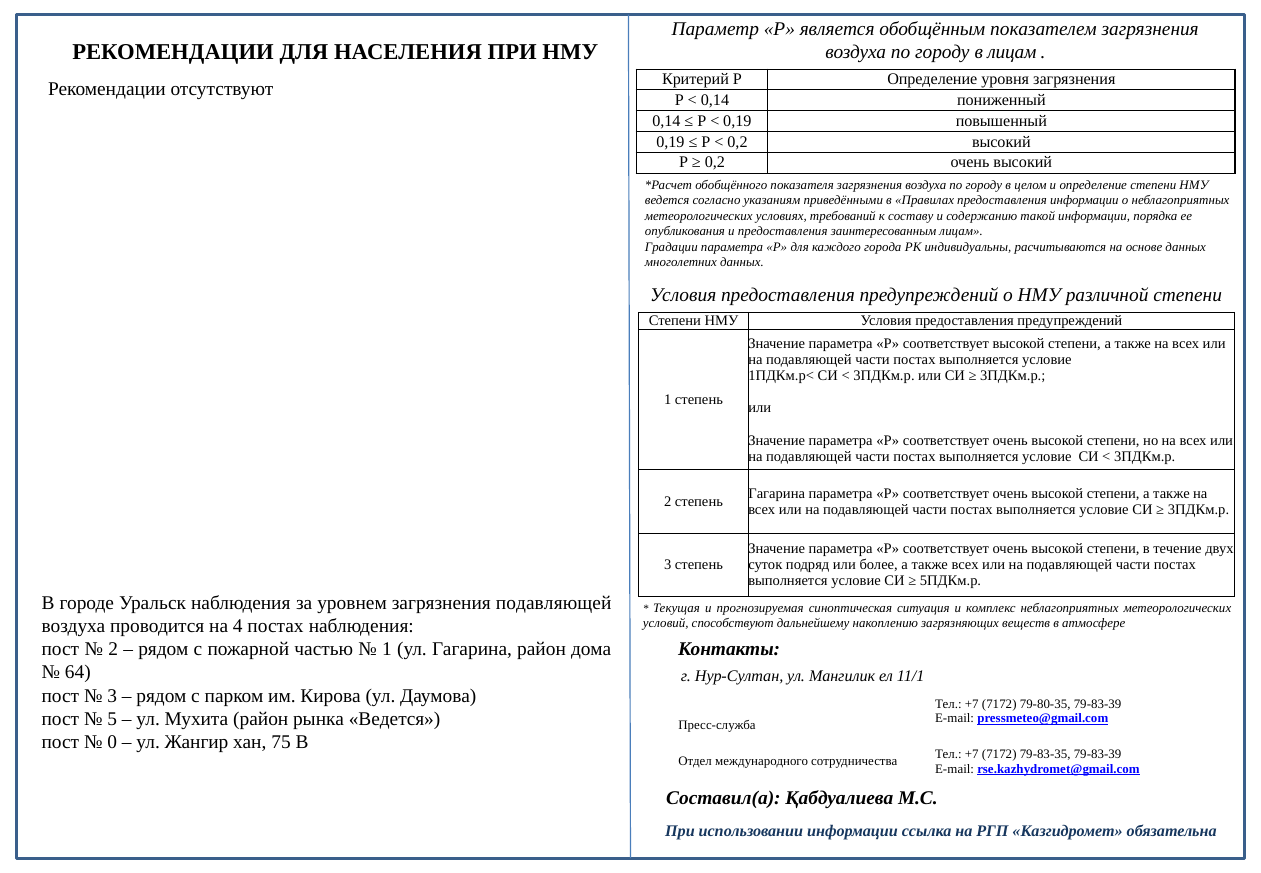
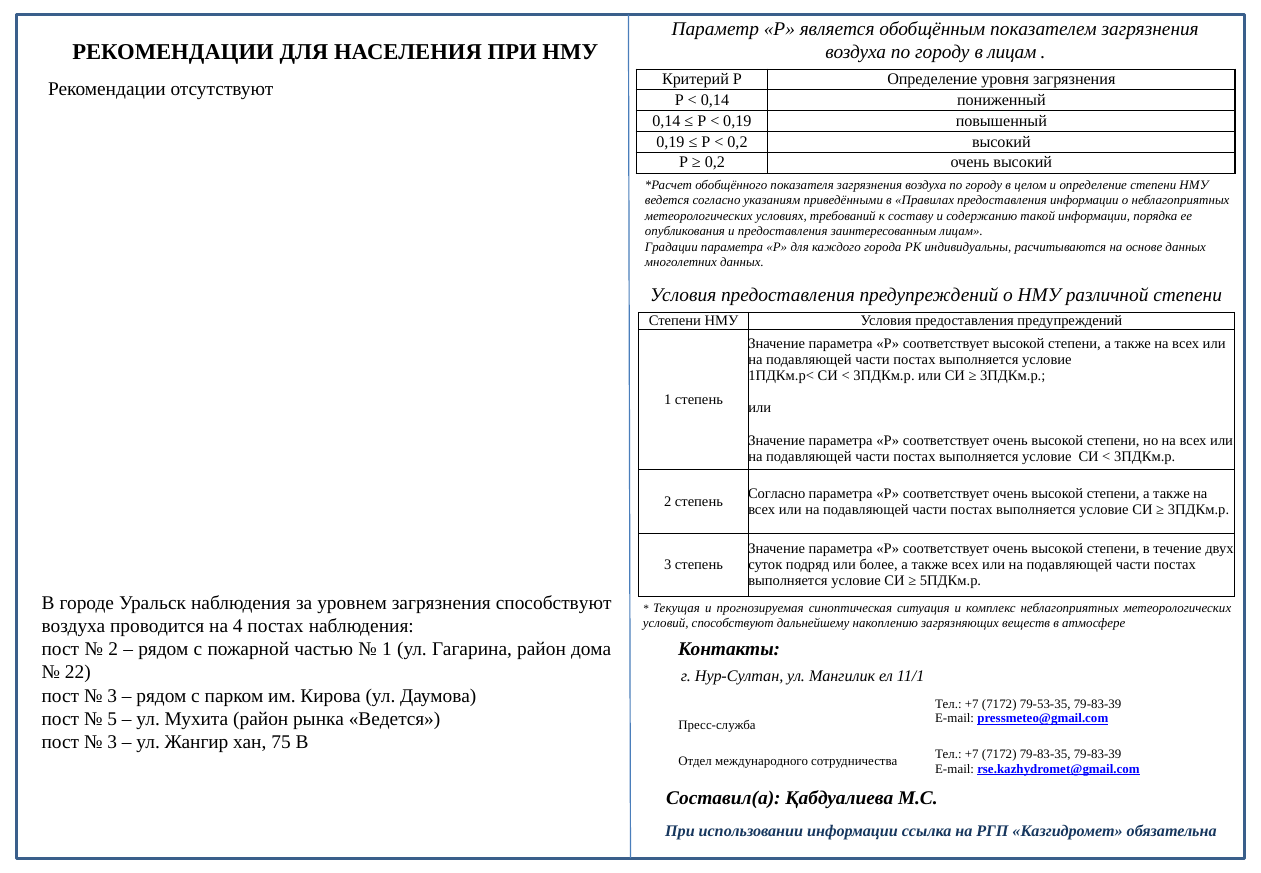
Гагарина: Гагарина -> Согласно (777, 493)
загрязнения подавляющей: подавляющей -> способствуют (554, 603)
64: 64 -> 22 (78, 672)
79-80-35: 79-80-35 -> 79-53-35 (1045, 704)
0: 0 -> 3 (112, 742)
